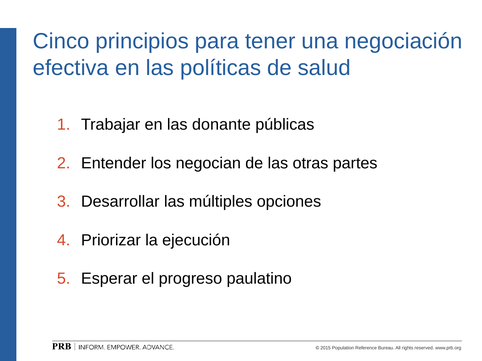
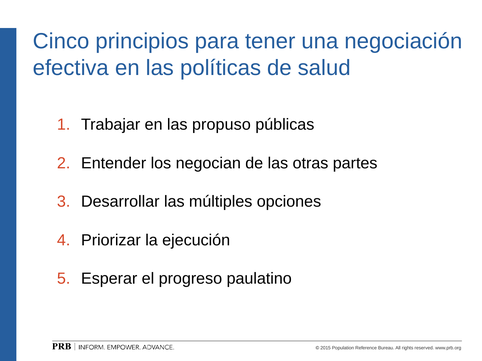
donante: donante -> propuso (221, 125)
